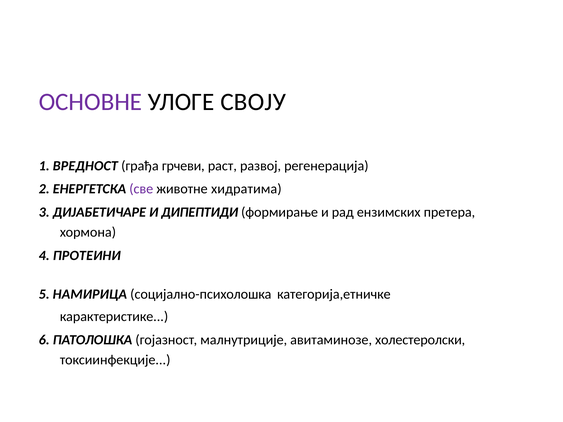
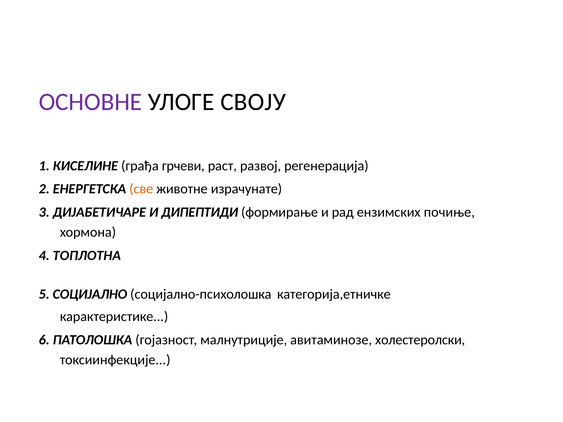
ВРЕДНОСТ: ВРЕДНОСТ -> КИСЕЛИНЕ (85, 166)
све colour: purple -> orange (141, 189)
хидратима: хидратима -> израчунате (246, 189)
претера: претера -> почиње (449, 212)
ПРОТЕИНИ: ПРОТЕИНИ -> ТОПЛОТНА (87, 256)
НАМИРИЦА: НАМИРИЦА -> СОЦИЈАЛНО (90, 294)
